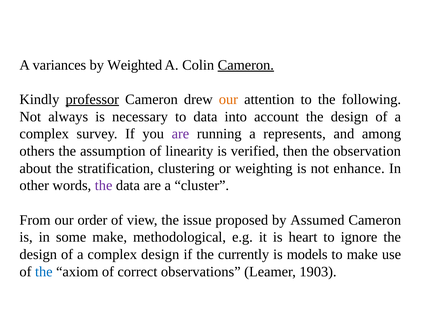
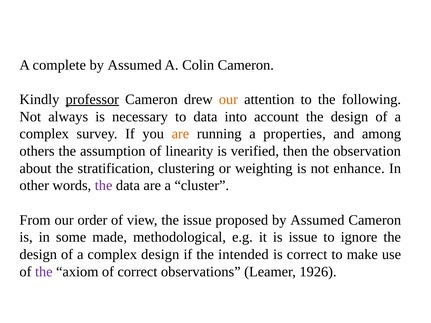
variances: variances -> complete (59, 65)
Weighted: Weighted -> Assumed (135, 65)
Cameron underline: present -> none (246, 65)
are colour: purple -> orange (180, 134)
represents: represents -> properties (295, 134)
some make: make -> made (110, 237)
is heart: heart -> issue (303, 237)
currently: currently -> intended (243, 255)
is models: models -> correct (307, 255)
the colour: blue -> purple (44, 272)
1903: 1903 -> 1926 (318, 272)
